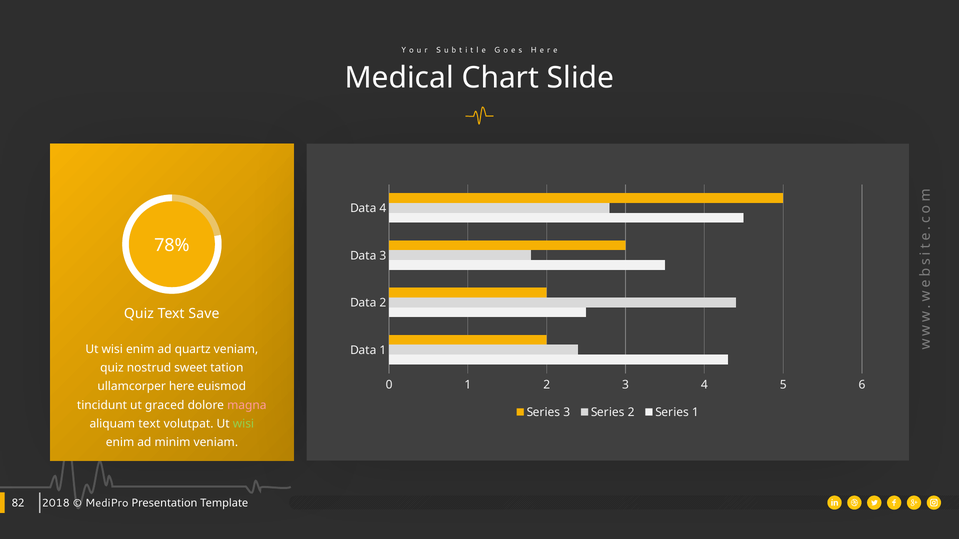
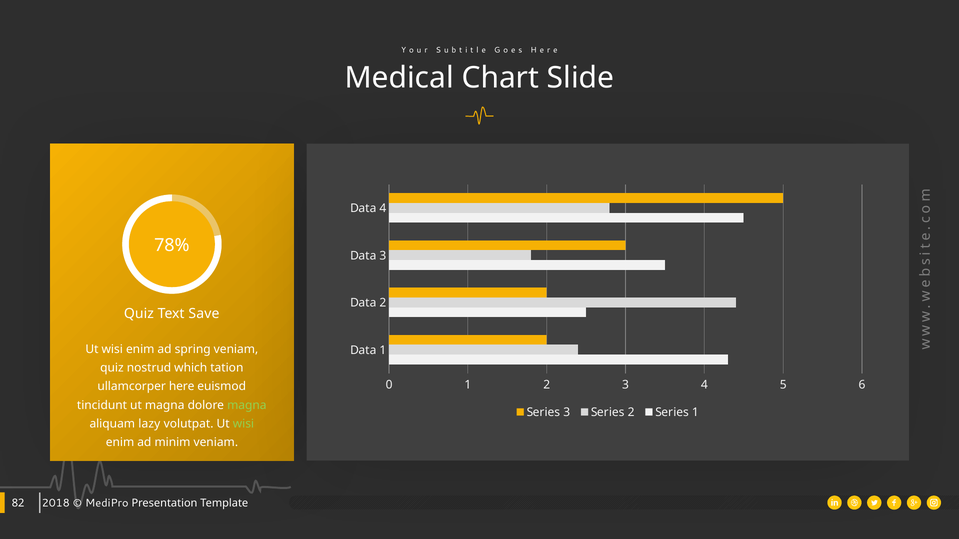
quartz: quartz -> spring (193, 349)
sweet: sweet -> which (191, 368)
ut graced: graced -> magna (165, 405)
magna colour: pink -> light green (247, 405)
aliquam text: text -> lazy (149, 424)
